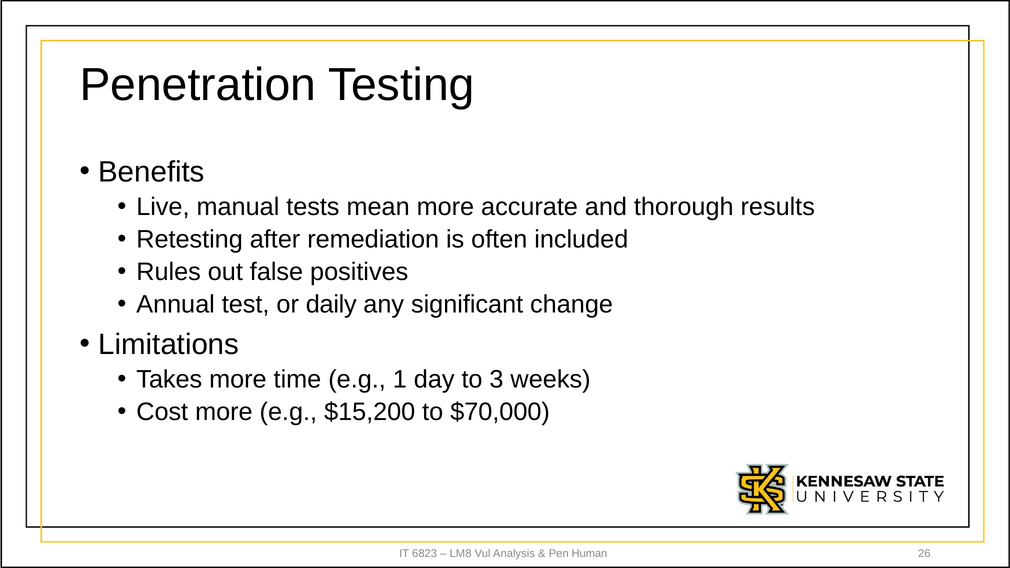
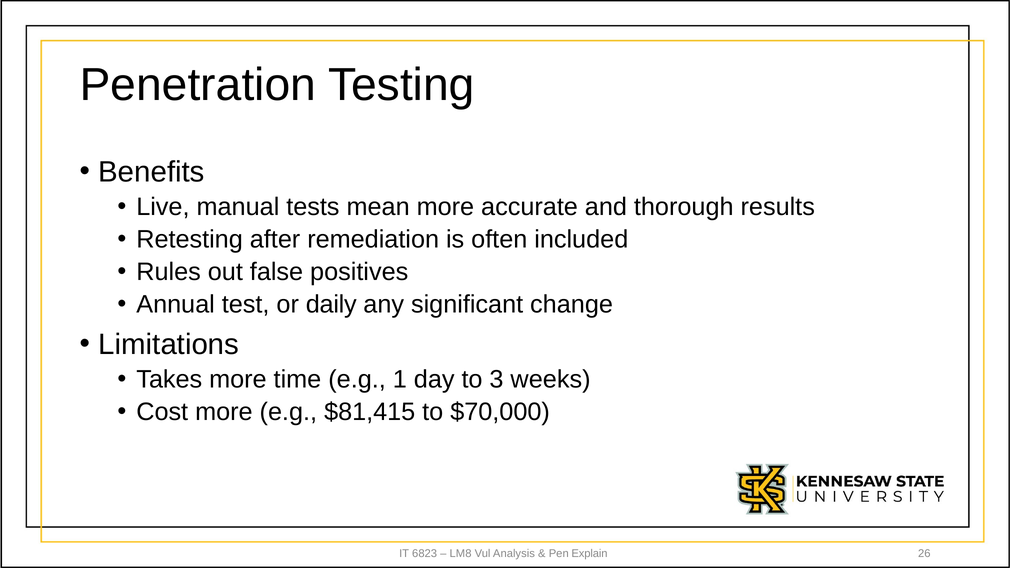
$15,200: $15,200 -> $81,415 (370, 412)
Human: Human -> Explain (589, 554)
